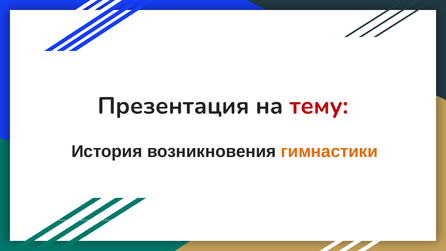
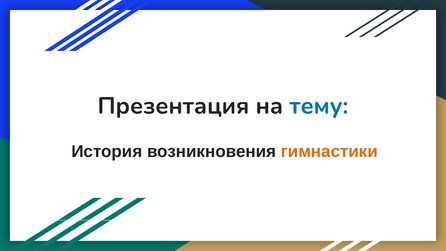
тему colour: red -> blue (319, 106)
